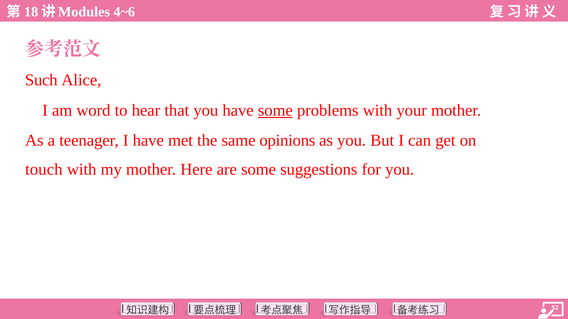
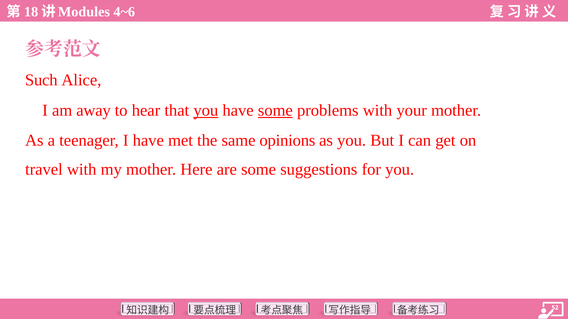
word: word -> away (94, 110)
you underline: none -> present (206, 110)
touch: touch -> travel (44, 170)
